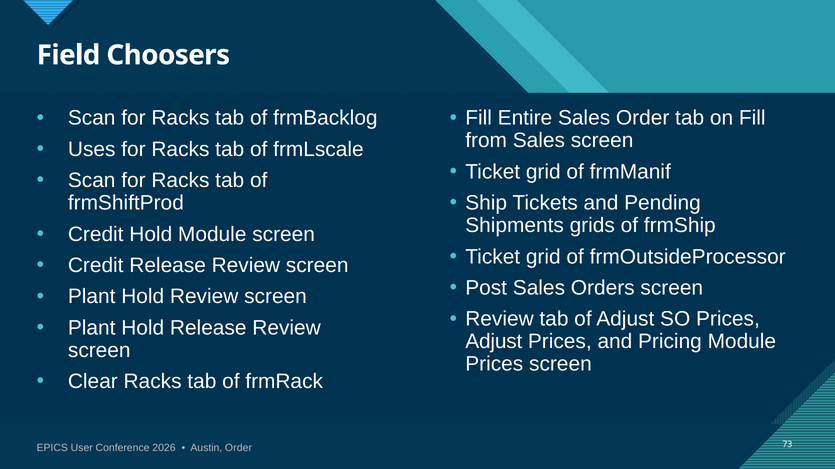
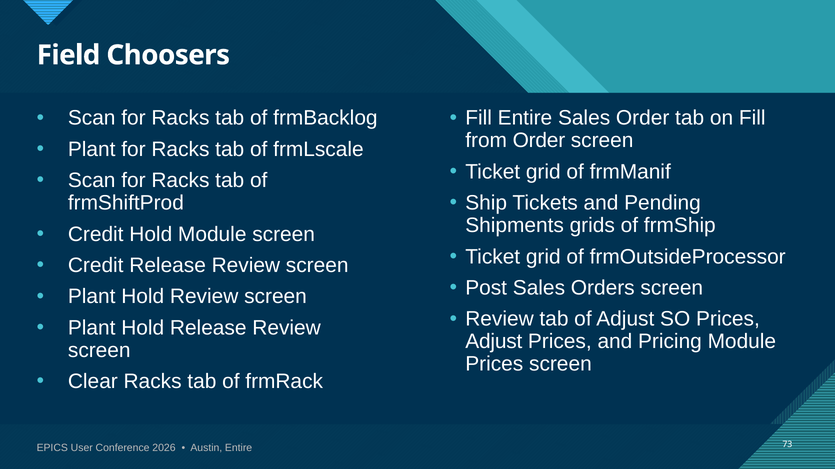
from Sales: Sales -> Order (539, 141)
Uses: Uses -> Plant (92, 149)
Austin Order: Order -> Entire (239, 449)
